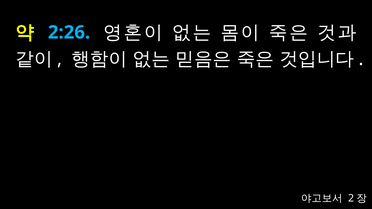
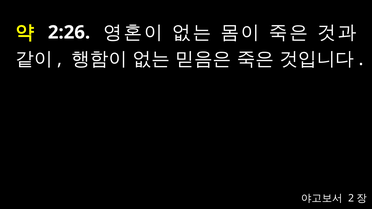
2:26 colour: light blue -> white (69, 32)
